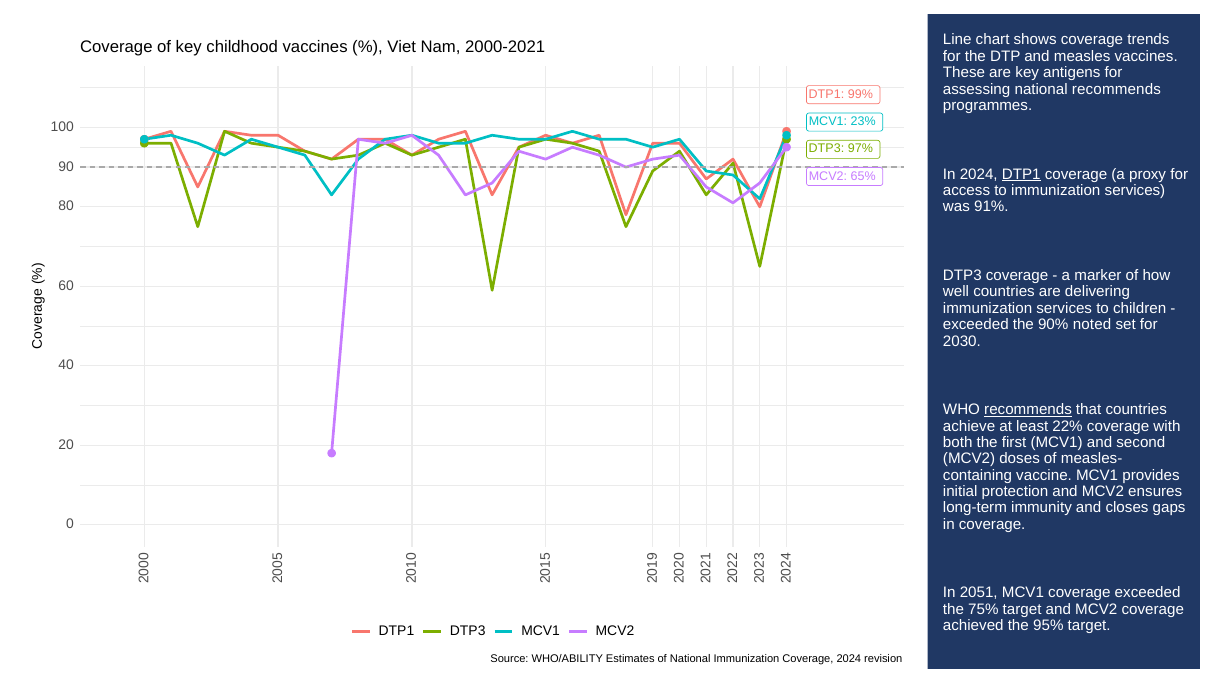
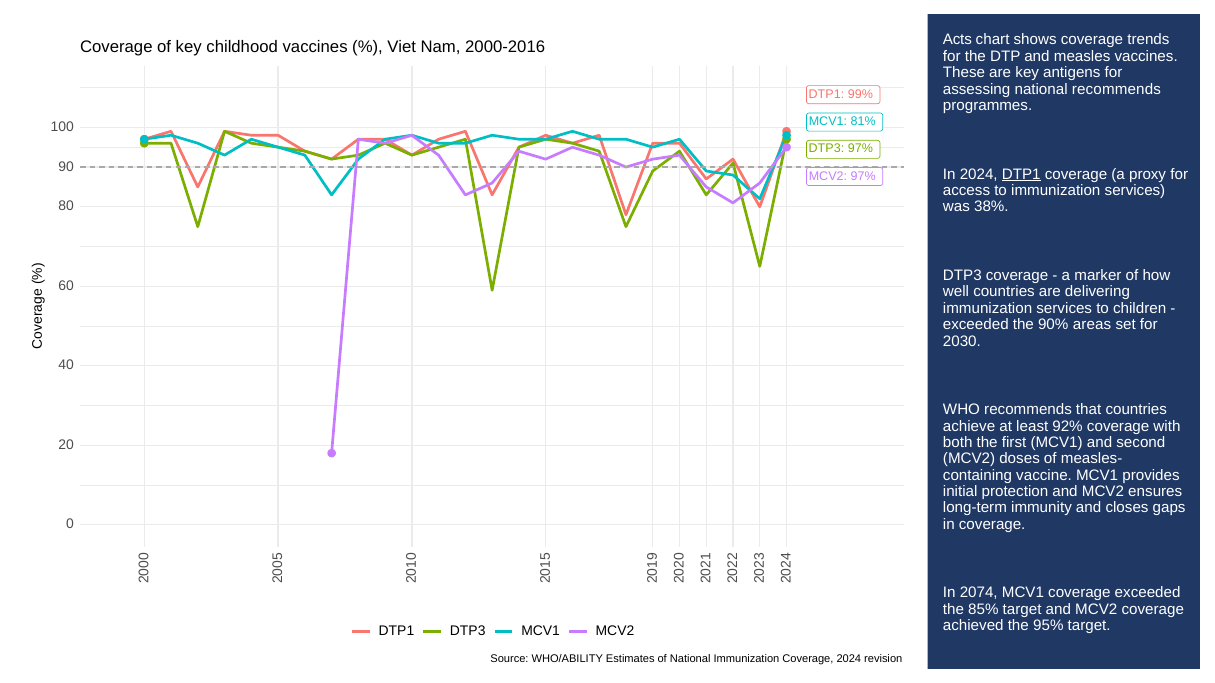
Line: Line -> Acts (957, 40)
2000-2021: 2000-2021 -> 2000-2016 (505, 47)
23%: 23% -> 81% (863, 122)
MCV2 65%: 65% -> 97% (863, 176)
91%: 91% -> 38% (991, 207)
noted: noted -> areas (1092, 325)
recommends underline: present -> none (1028, 410)
22%: 22% -> 92% (1068, 426)
2051: 2051 -> 2074 (979, 593)
75%: 75% -> 85% (983, 610)
